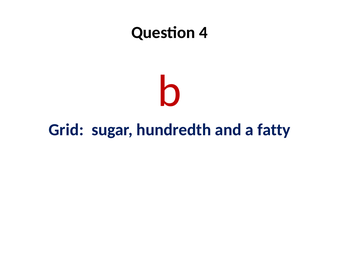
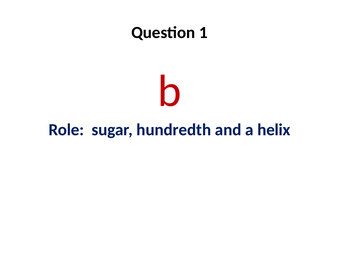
4: 4 -> 1 (203, 33)
Grid: Grid -> Role (66, 130)
fatty: fatty -> helix (274, 130)
